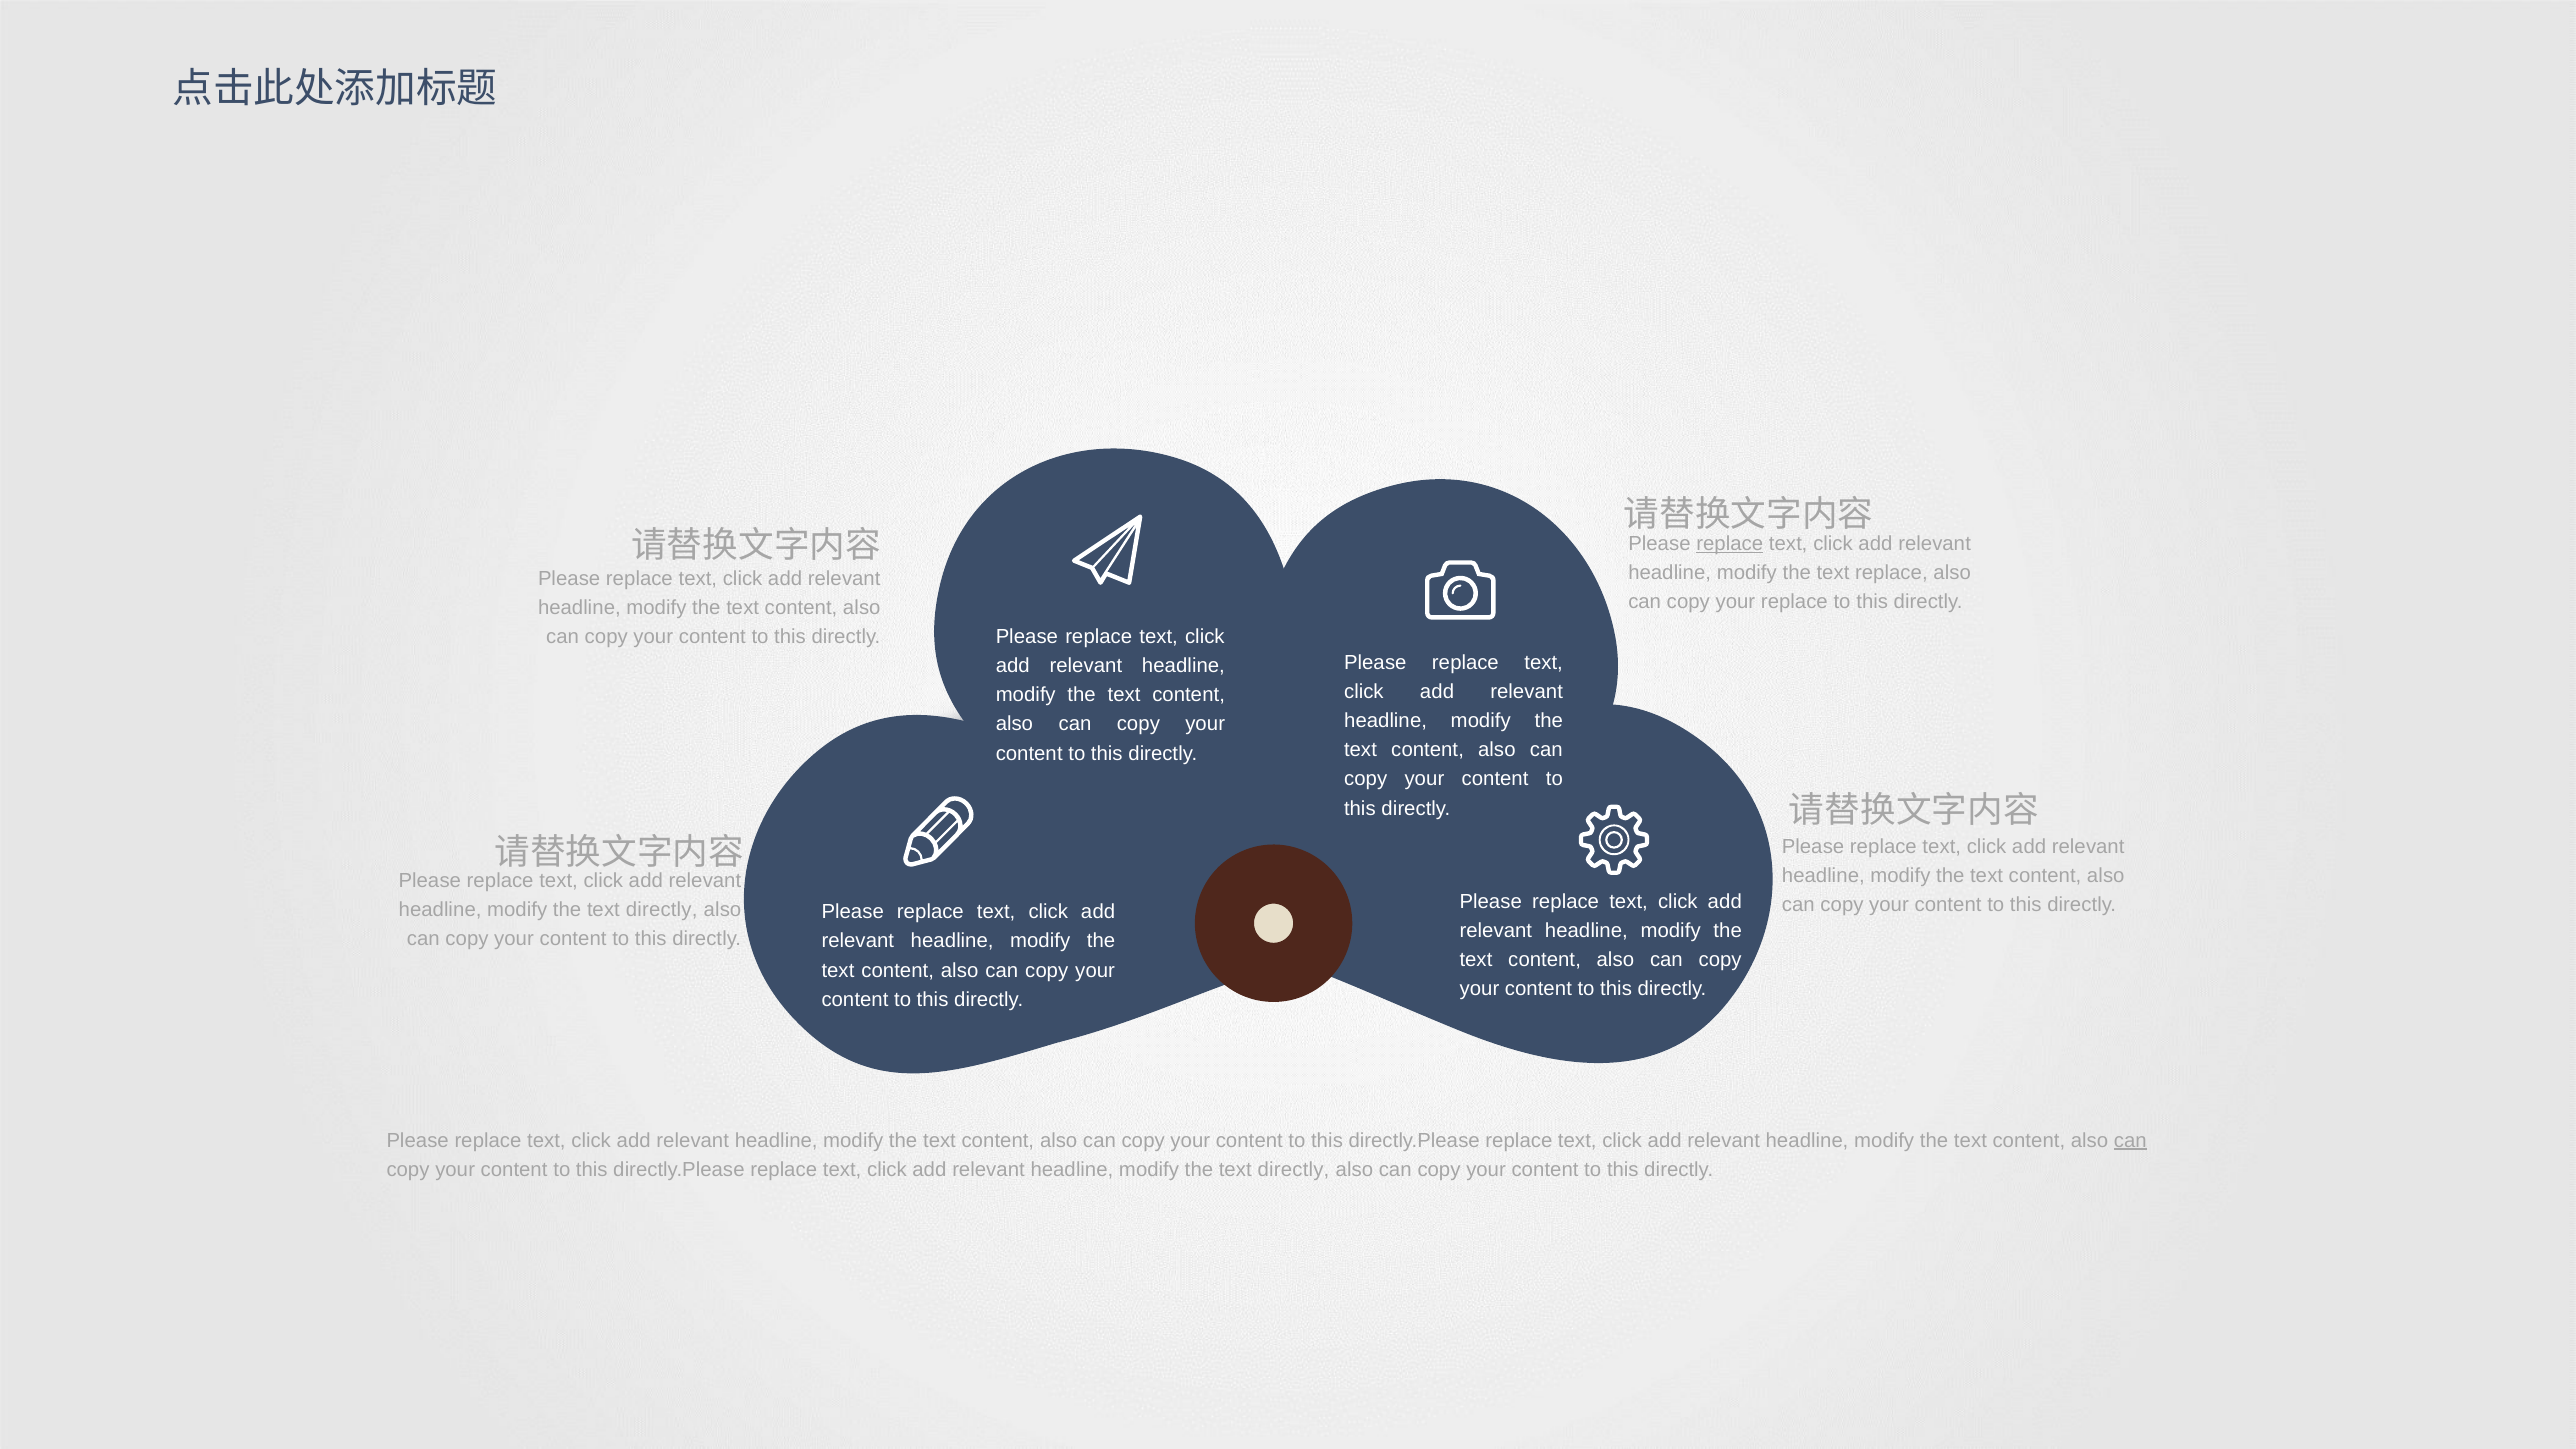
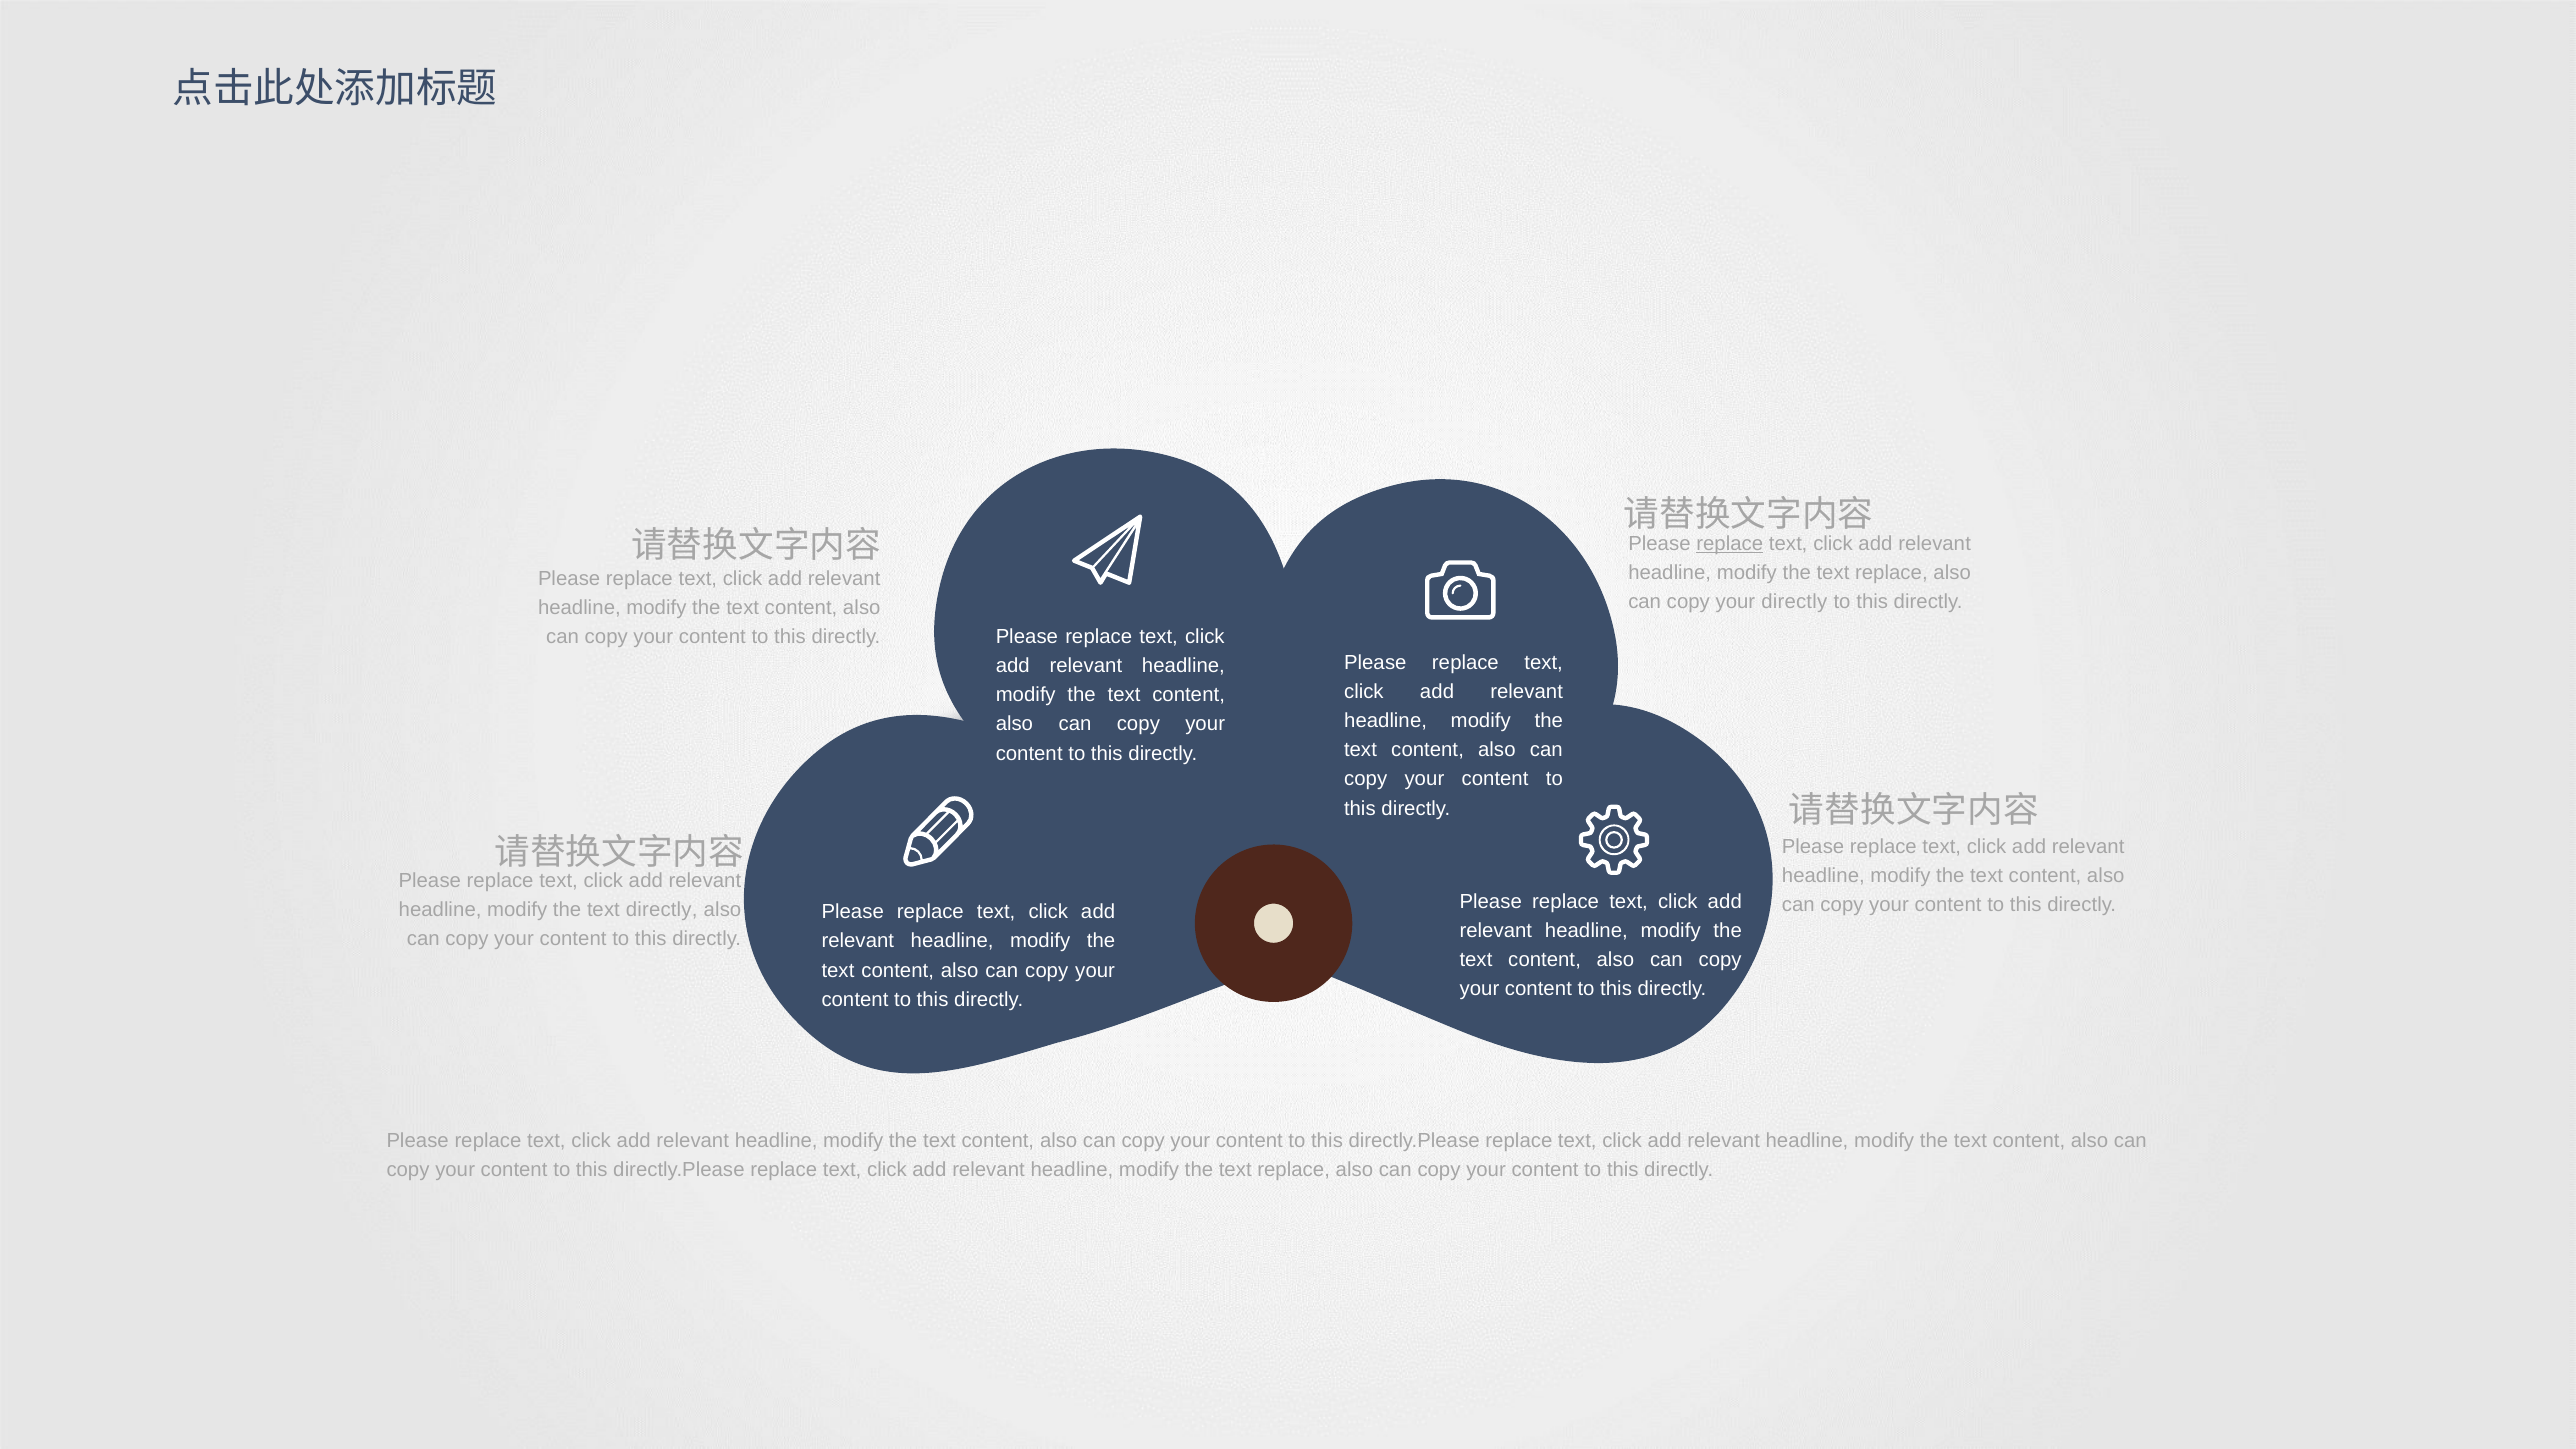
your replace: replace -> directly (1794, 602)
can underline: present -> none (2130, 1140)
directly: directly -> replace (1294, 1169)
